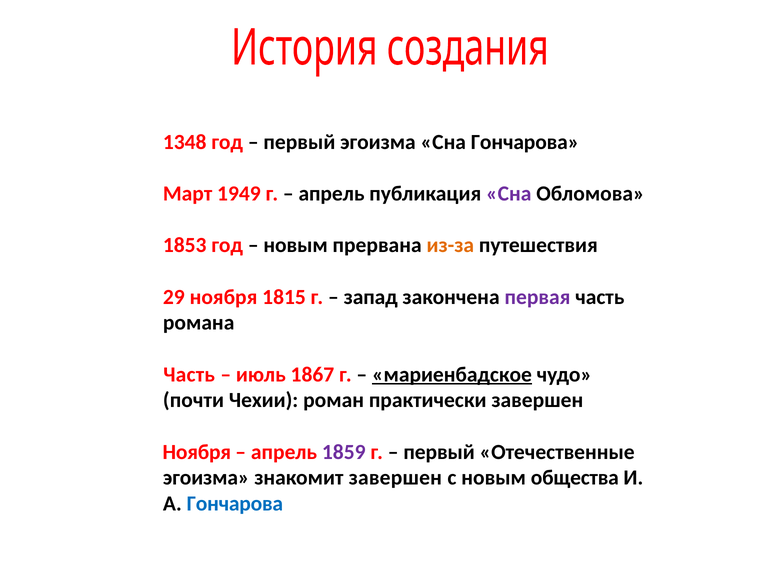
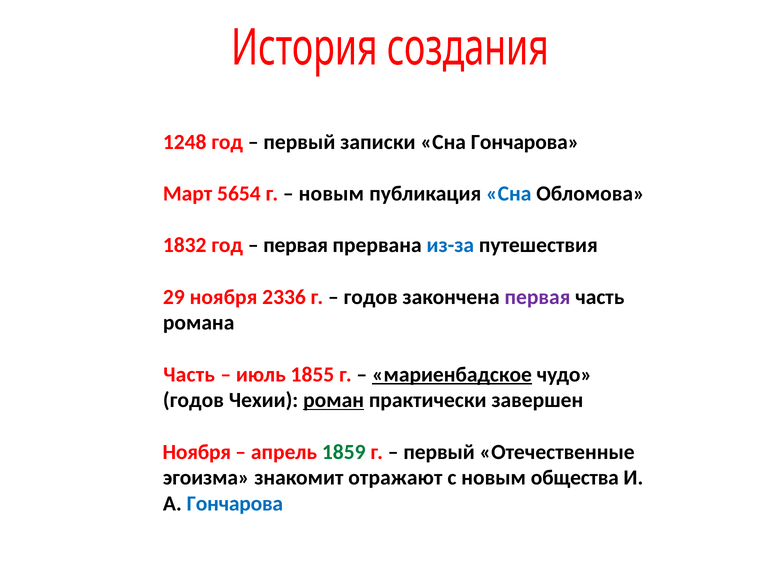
1348: 1348 -> 1248 (185, 142)
первый эгоизма: эгоизма -> записки (378, 142)
1949: 1949 -> 5654 (239, 193)
апрель: апрель -> новым (331, 193)
Сна colour: purple -> blue (509, 193)
1853: 1853 -> 1832 (185, 245)
новым: новым -> первая (296, 245)
из-за colour: orange -> blue (450, 245)
1815: 1815 -> 2336 (284, 297)
запад: запад -> годов (371, 297)
1867: 1867 -> 1855 (312, 374)
почти: почти -> годов (193, 400)
роман underline: none -> present (334, 400)
1859 colour: purple -> green (344, 452)
знакомит завершен: завершен -> отражают (395, 477)
